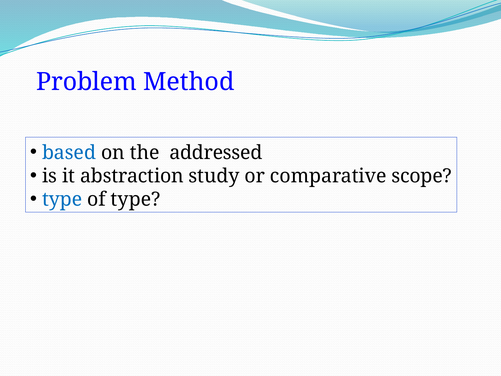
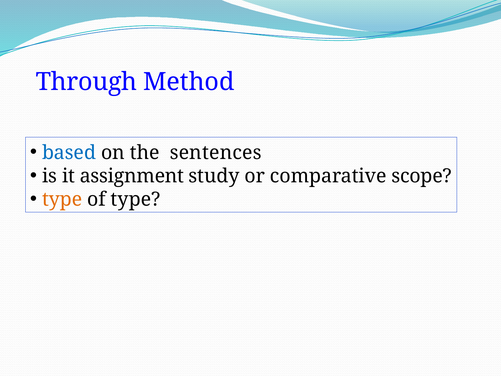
Problem: Problem -> Through (87, 82)
addressed: addressed -> sentences (216, 152)
abstraction: abstraction -> assignment (132, 176)
type colour: blue -> orange (62, 199)
